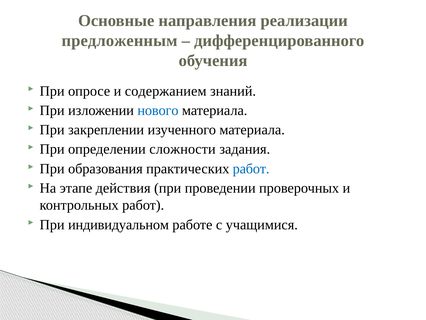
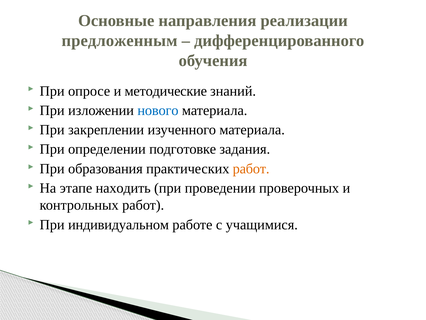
содержанием: содержанием -> методические (166, 91)
сложности: сложности -> подготовке (183, 149)
работ colour: blue -> orange (251, 168)
действия: действия -> находить (123, 188)
